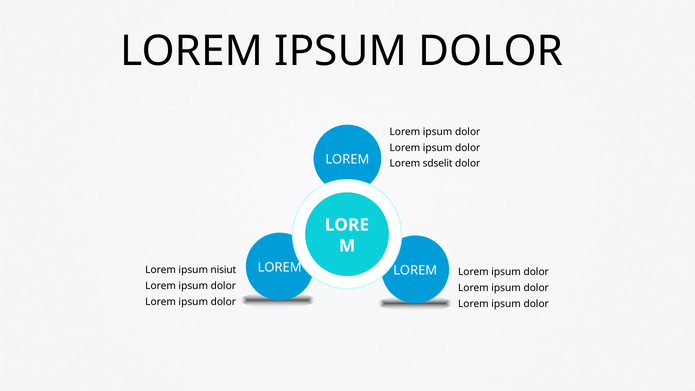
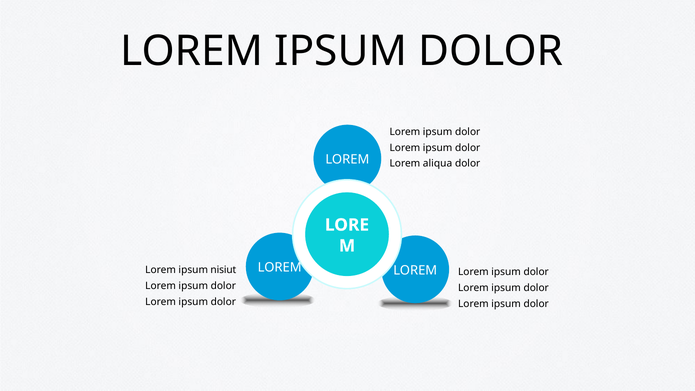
sdselit: sdselit -> aliqua (438, 164)
